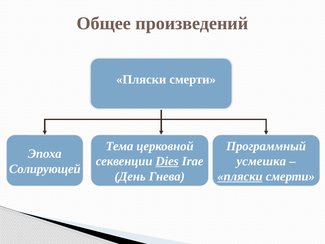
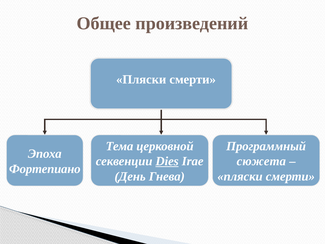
усмешка: усмешка -> сюжета (261, 161)
Солирующей: Солирующей -> Фортепиано (45, 169)
пляски underline: present -> none (240, 176)
